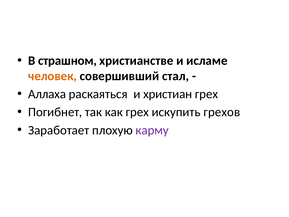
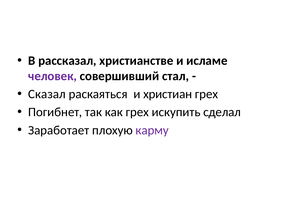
страшном: страшном -> рассказал (67, 61)
человек colour: orange -> purple (53, 76)
Аллаха: Аллаха -> Сказал (47, 94)
грехов: грехов -> сделал (222, 112)
